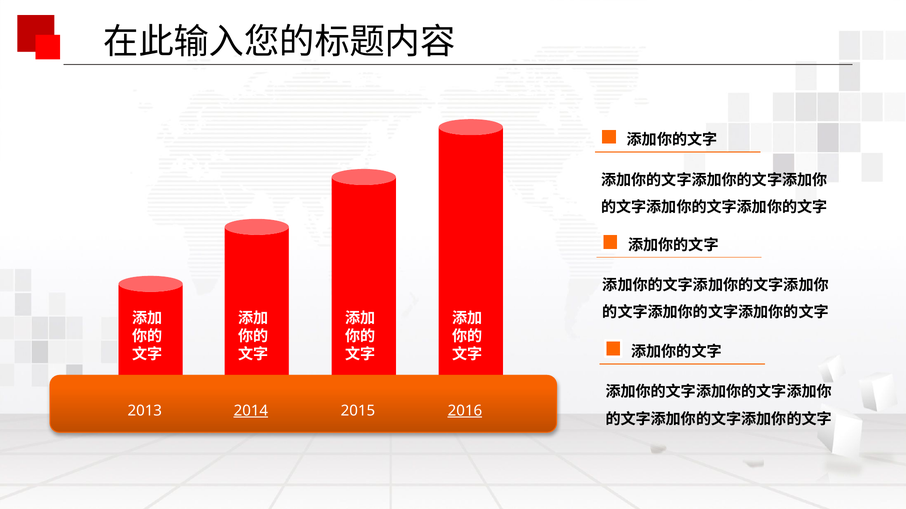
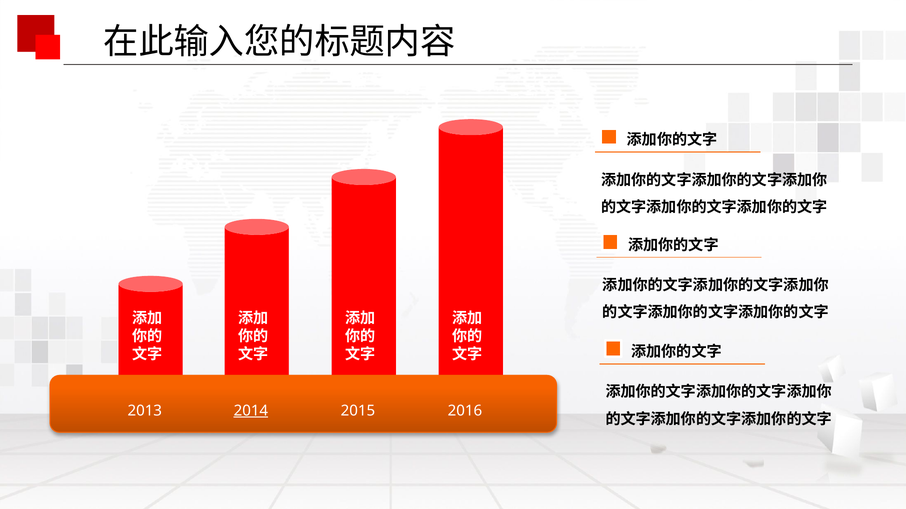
2016 underline: present -> none (465, 411)
